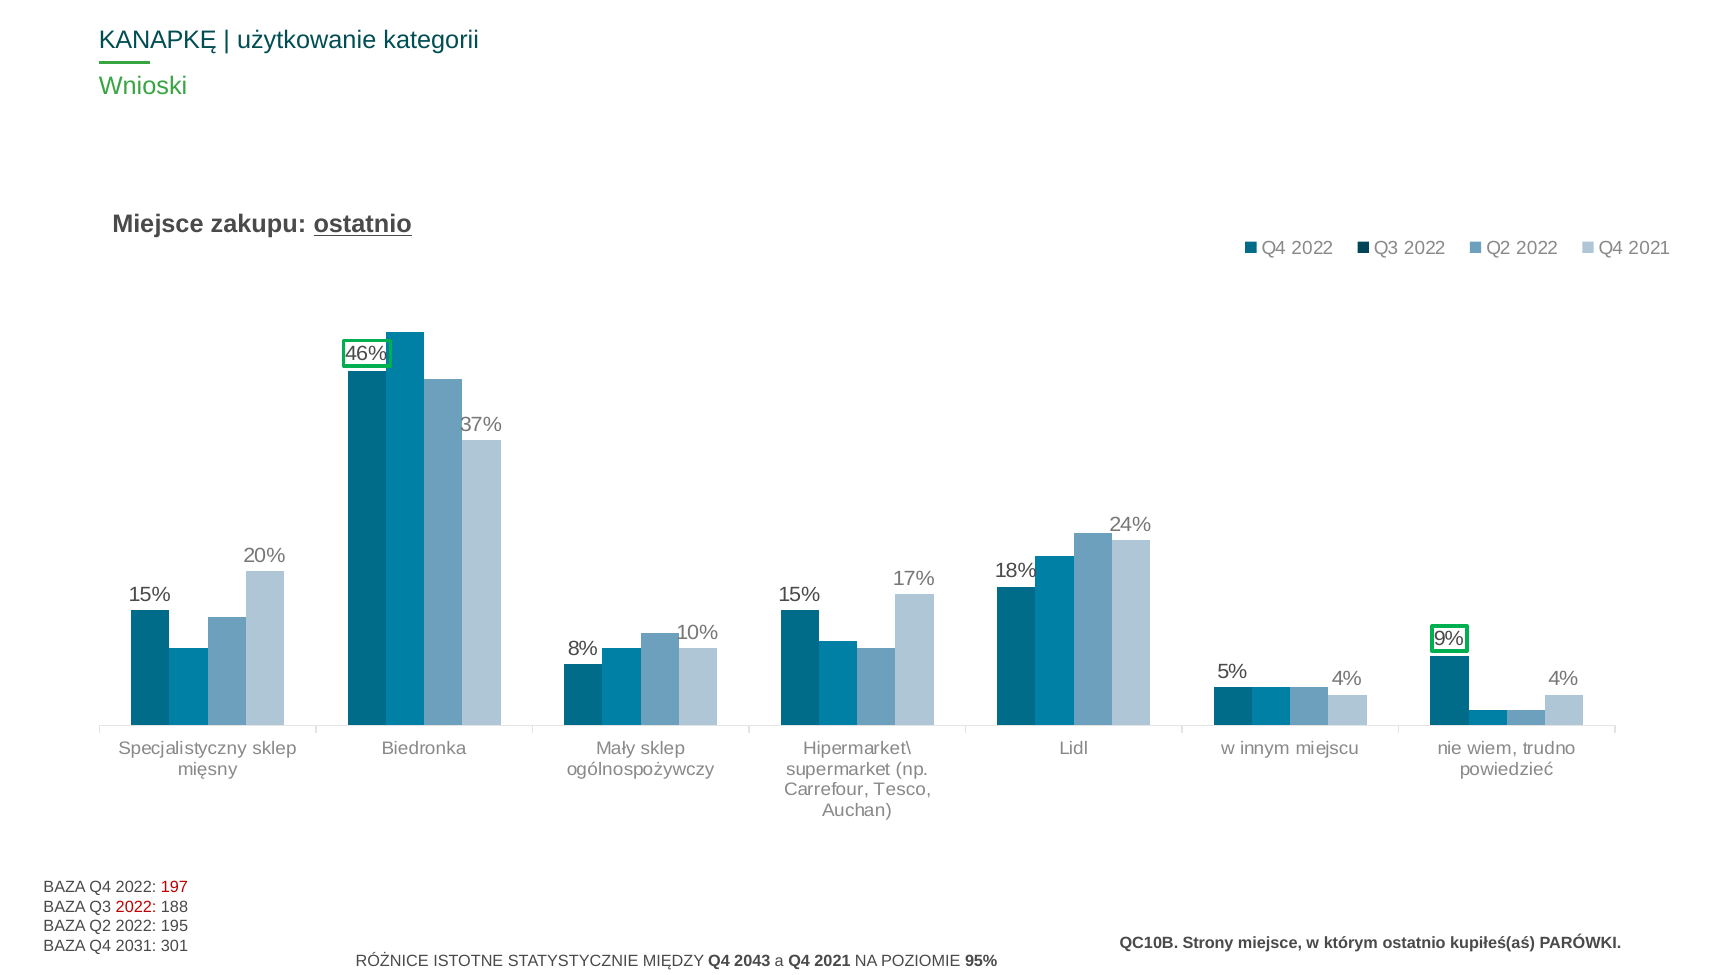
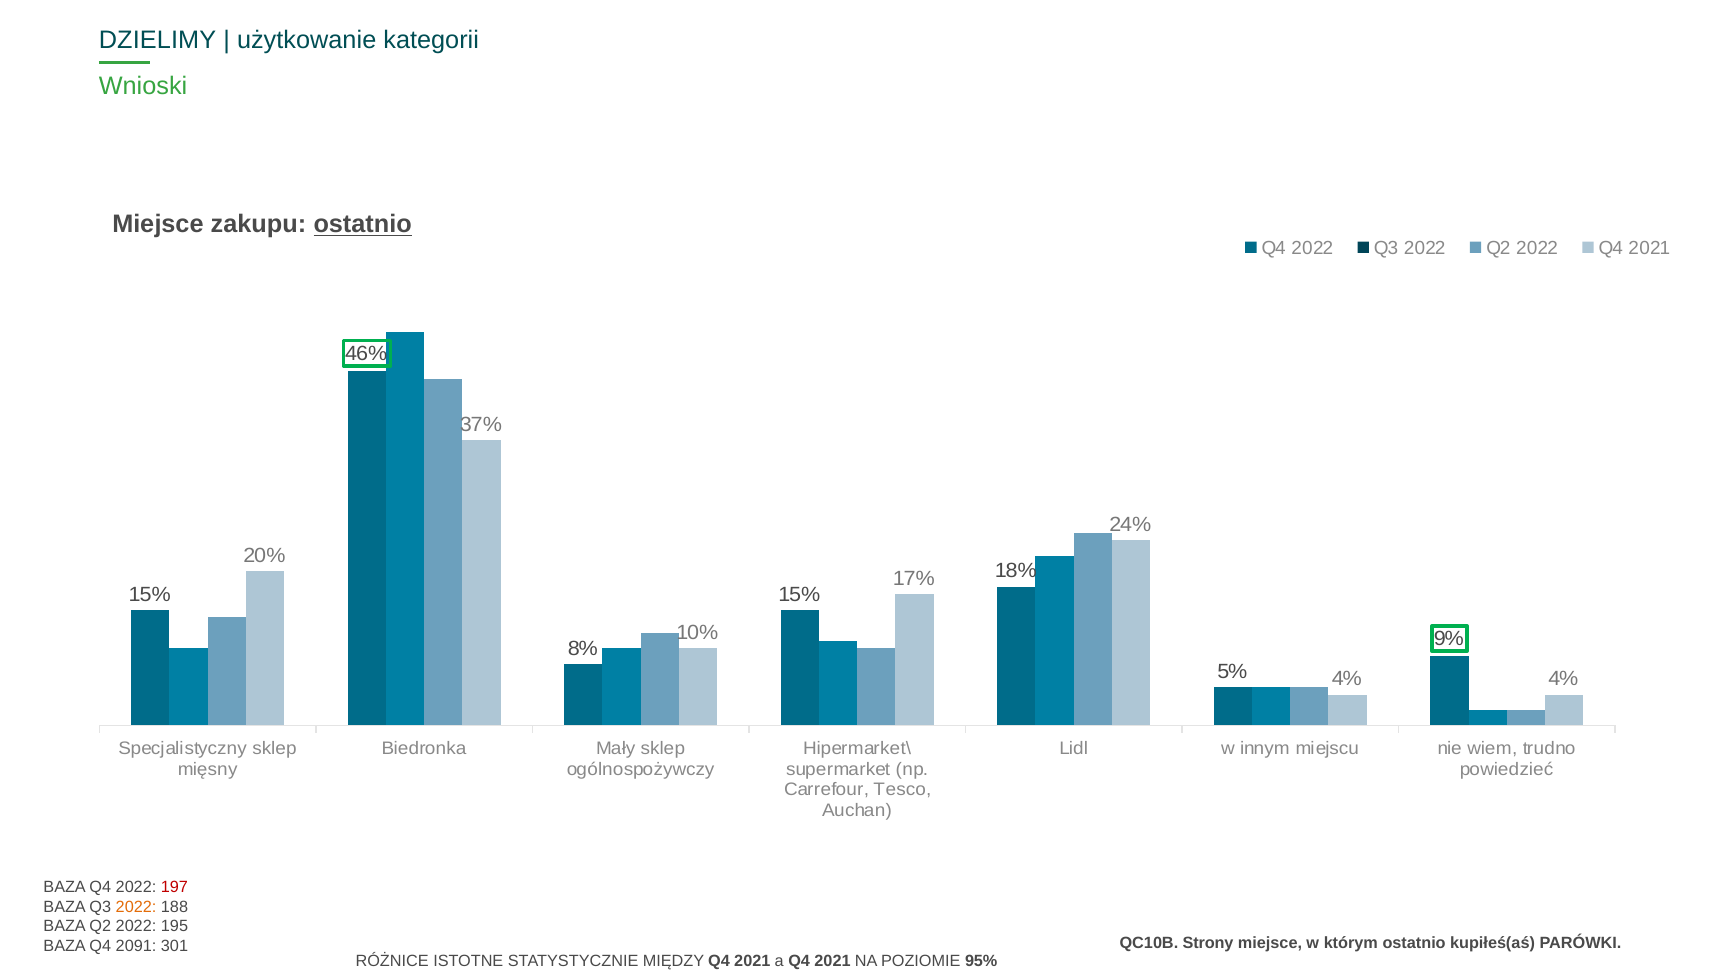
KANAPKĘ: KANAPKĘ -> DZIELIMY (158, 40)
2022 colour: red -> orange (136, 907)
2031: 2031 -> 2091 (136, 946)
MIĘDZY Q4 2043: 2043 -> 2021 (752, 961)
